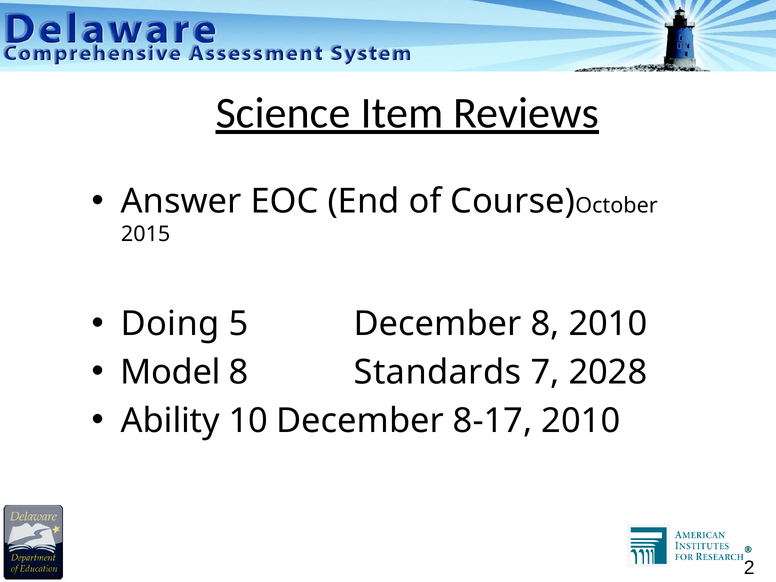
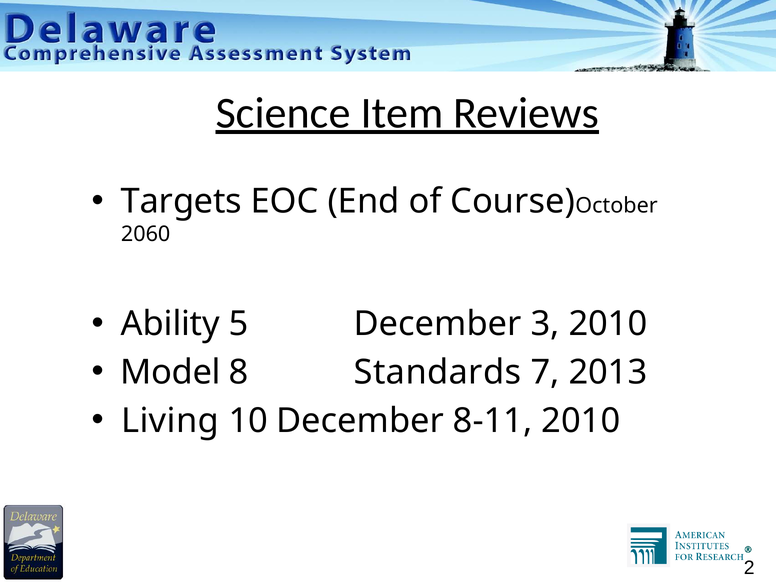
Answer: Answer -> Targets (181, 202)
2015: 2015 -> 2060 (146, 234)
Doing: Doing -> Ability (170, 324)
December 8: 8 -> 3 (545, 324)
2028: 2028 -> 2013 (608, 372)
Ability: Ability -> Living (170, 421)
8-17: 8-17 -> 8-11 (493, 421)
